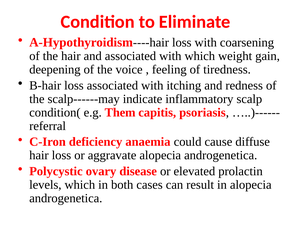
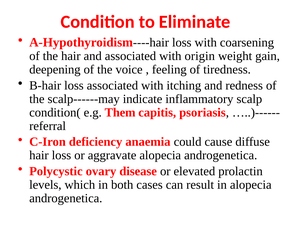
with which: which -> origin (200, 56)
